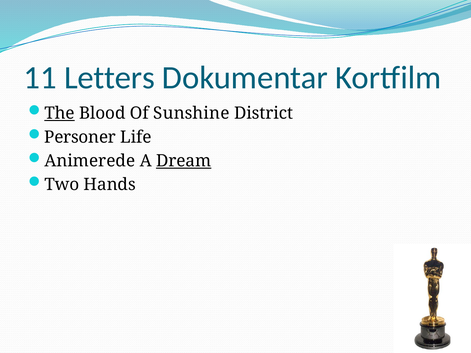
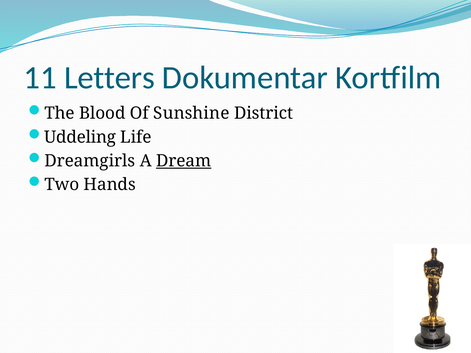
The underline: present -> none (59, 113)
Personer: Personer -> Uddeling (80, 137)
Animerede: Animerede -> Dreamgirls (90, 161)
